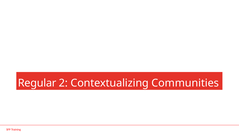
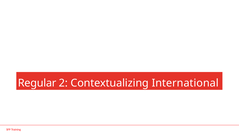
Communities: Communities -> International (185, 83)
